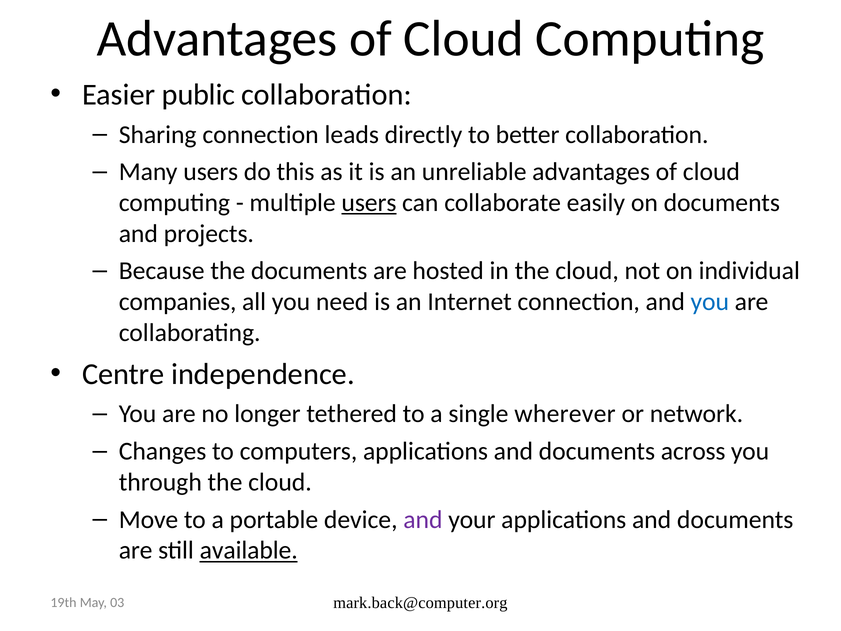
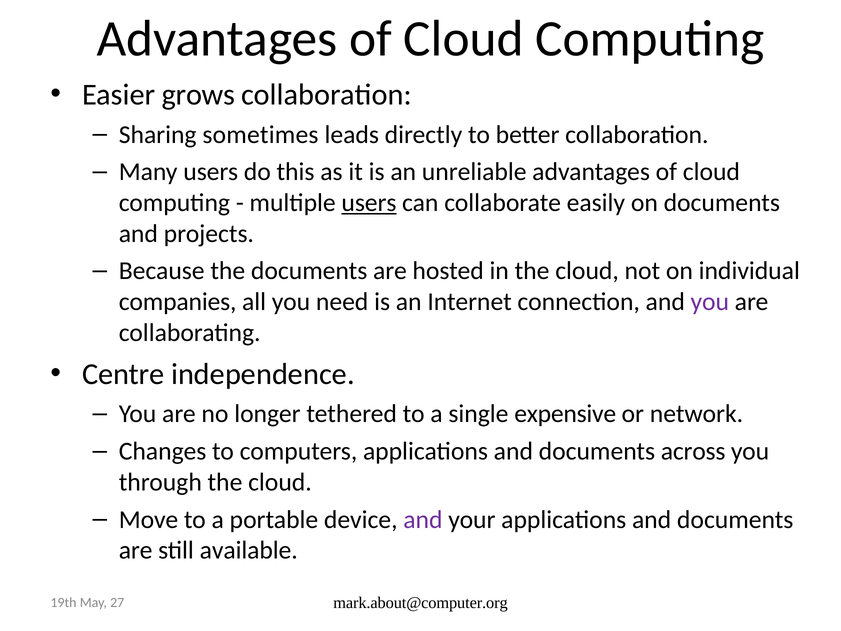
public: public -> grows (198, 95)
Sharing connection: connection -> sometimes (260, 134)
you colour: blue -> purple (710, 302)
wherever: wherever -> expensive (565, 414)
available underline: present -> none (249, 550)
mark.back@computer.org: mark.back@computer.org -> mark.about@computer.org (420, 603)
03: 03 -> 27 (117, 602)
